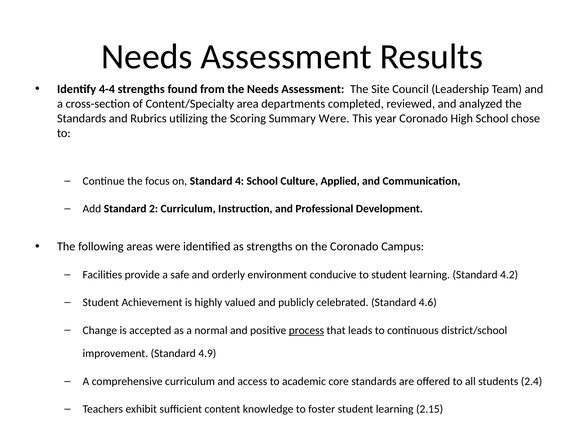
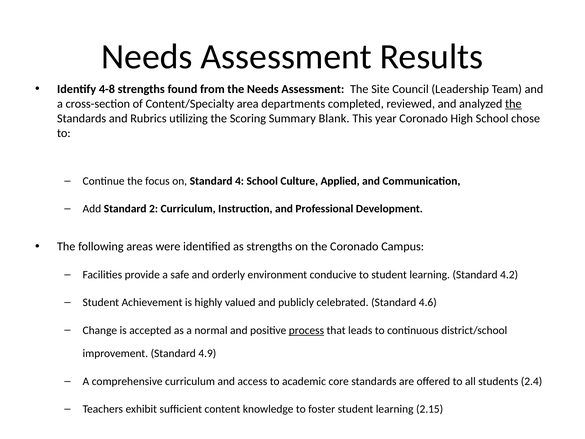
4-4: 4-4 -> 4-8 (107, 89)
the underline: none -> present (513, 104)
Summary Were: Were -> Blank (334, 118)
